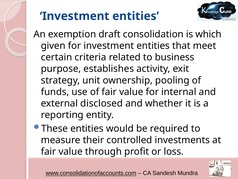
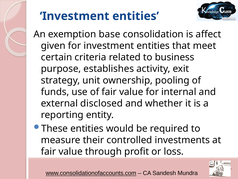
draft: draft -> base (109, 34)
which: which -> affect (208, 34)
